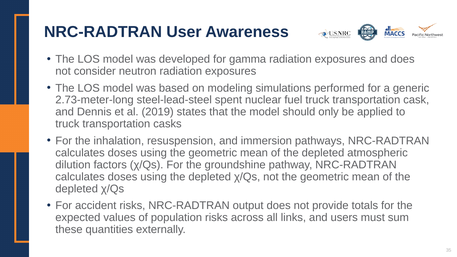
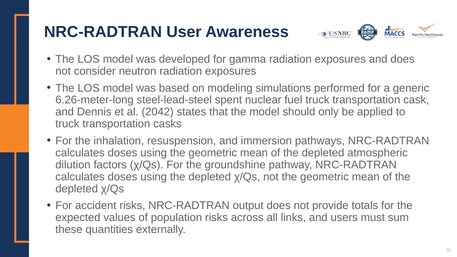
2.73-meter-long: 2.73-meter-long -> 6.26-meter-long (95, 100)
2019: 2019 -> 2042 (158, 112)
